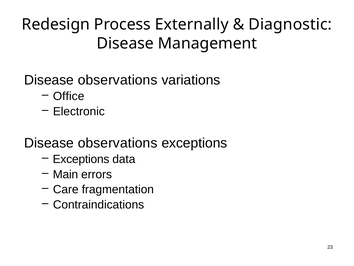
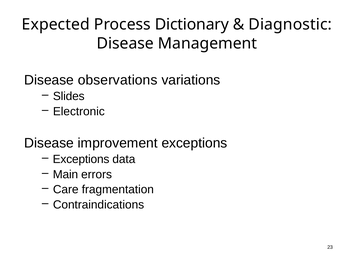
Redesign: Redesign -> Expected (56, 24)
Externally: Externally -> Dictionary (192, 24)
Office: Office -> Slides (69, 96)
observations: observations -> improvement (118, 143)
